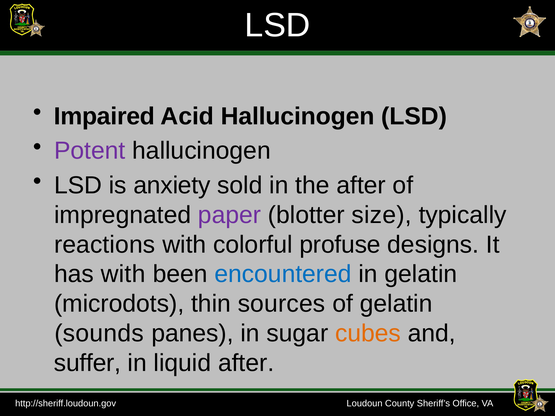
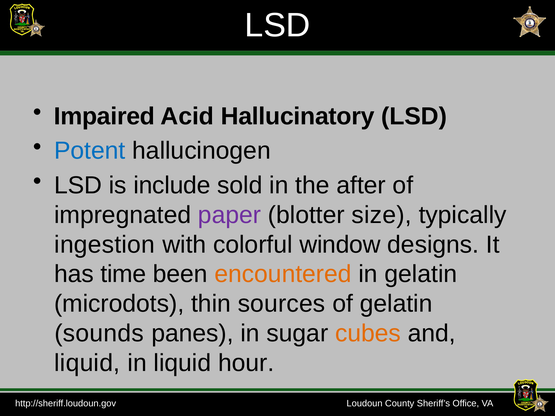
Acid Hallucinogen: Hallucinogen -> Hallucinatory (298, 116)
Potent colour: purple -> blue (90, 151)
anxiety: anxiety -> include (172, 185)
reactions: reactions -> ingestion (105, 245)
profuse: profuse -> window (340, 245)
has with: with -> time (123, 274)
encountered colour: blue -> orange (283, 274)
suffer: suffer -> liquid (87, 363)
liquid after: after -> hour (246, 363)
